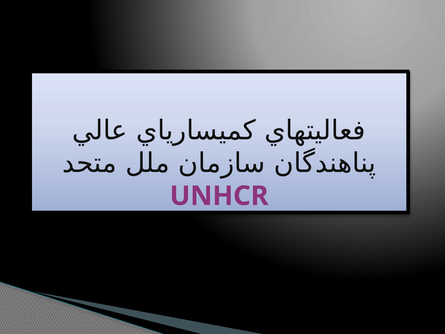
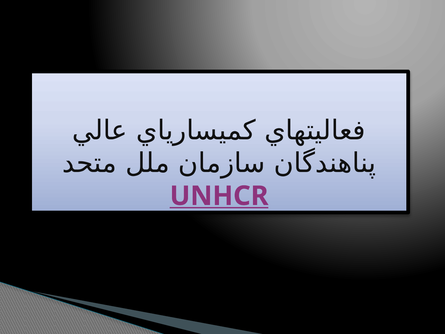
UNHCR underline: none -> present (219, 196)
